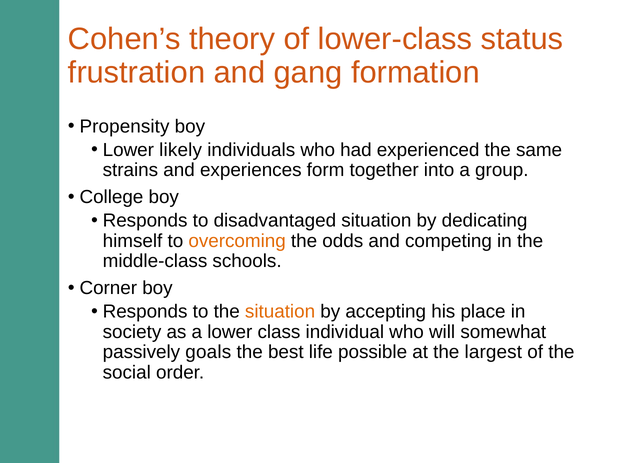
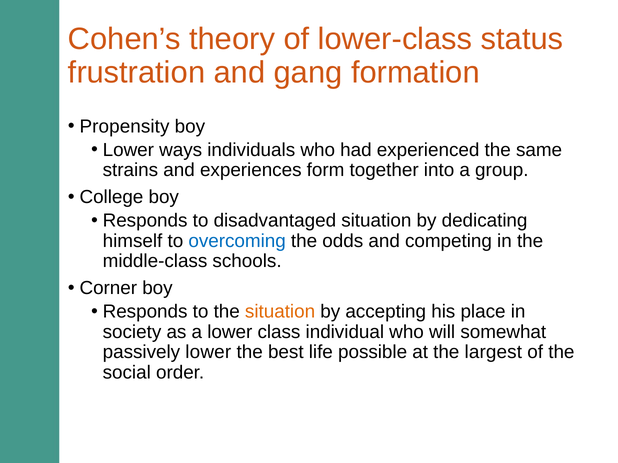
likely: likely -> ways (181, 150)
overcoming colour: orange -> blue (237, 241)
passively goals: goals -> lower (208, 353)
